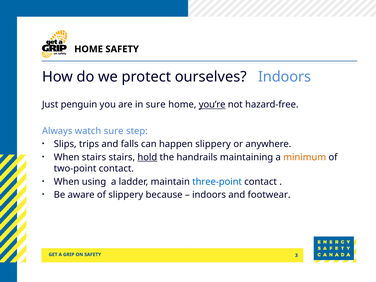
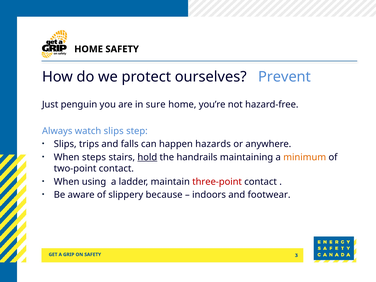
ourselves Indoors: Indoors -> Prevent (285, 77)
you’re underline: present -> none (212, 105)
watch sure: sure -> slips (114, 131)
happen slippery: slippery -> hazards (213, 144)
When stairs: stairs -> steps (94, 157)
three-point colour: blue -> red (217, 182)
